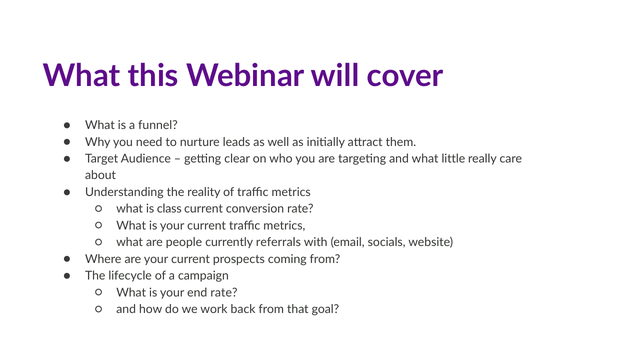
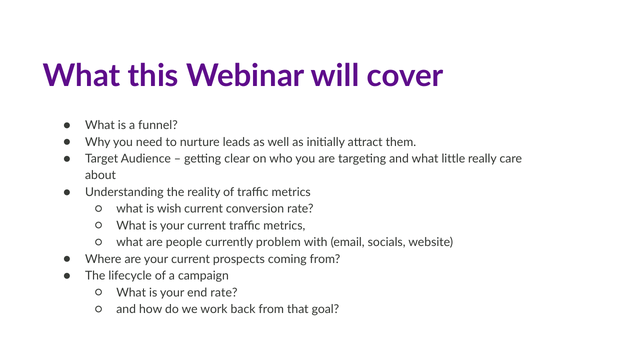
class: class -> wish (169, 209)
referrals: referrals -> problem (278, 243)
